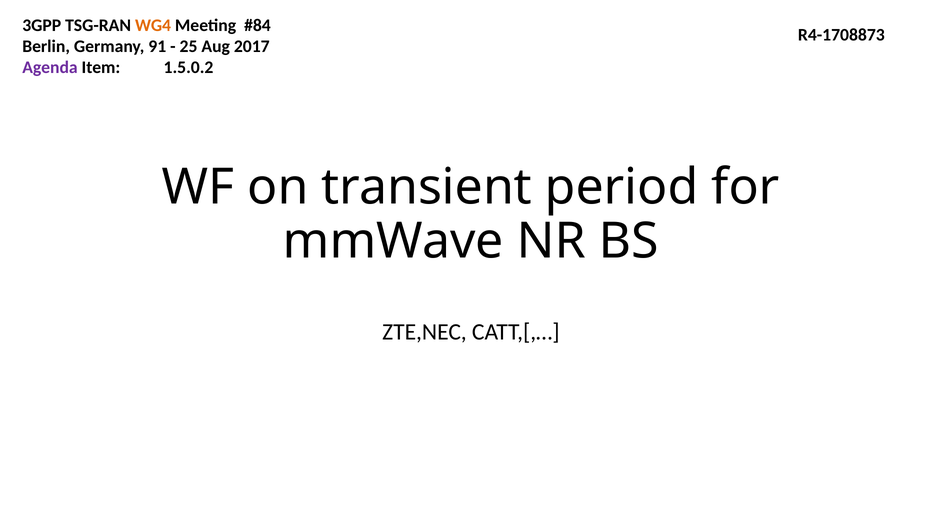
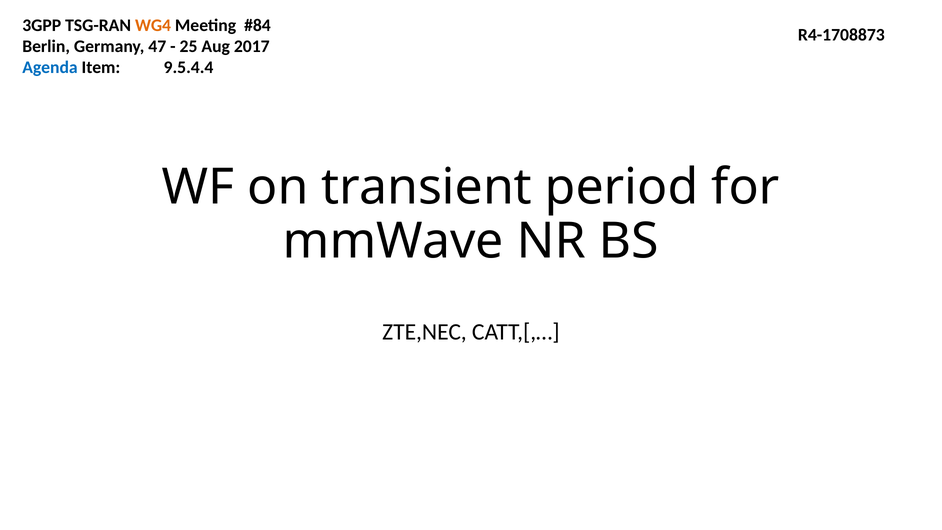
91: 91 -> 47 (157, 46)
Agenda colour: purple -> blue (50, 68)
1.5.0.2: 1.5.0.2 -> 9.5.4.4 (189, 68)
